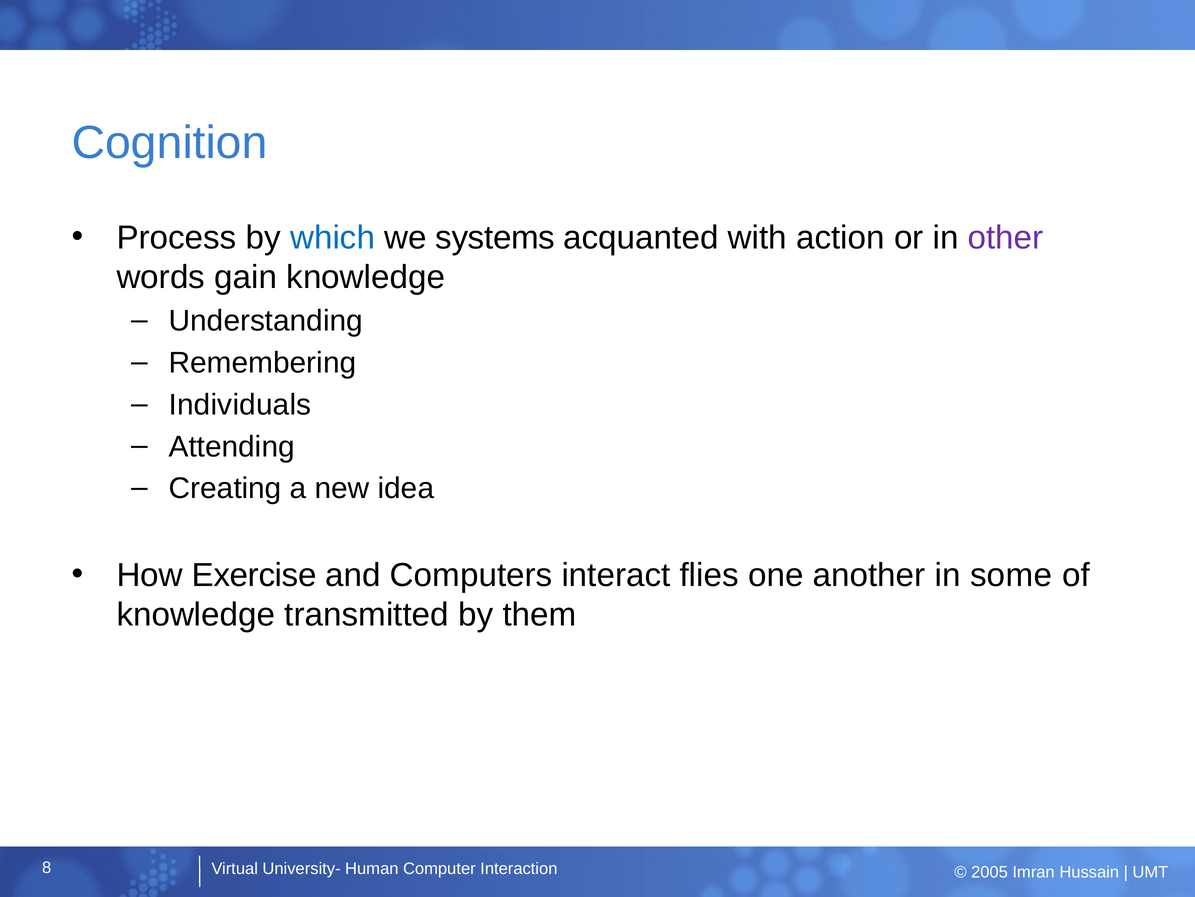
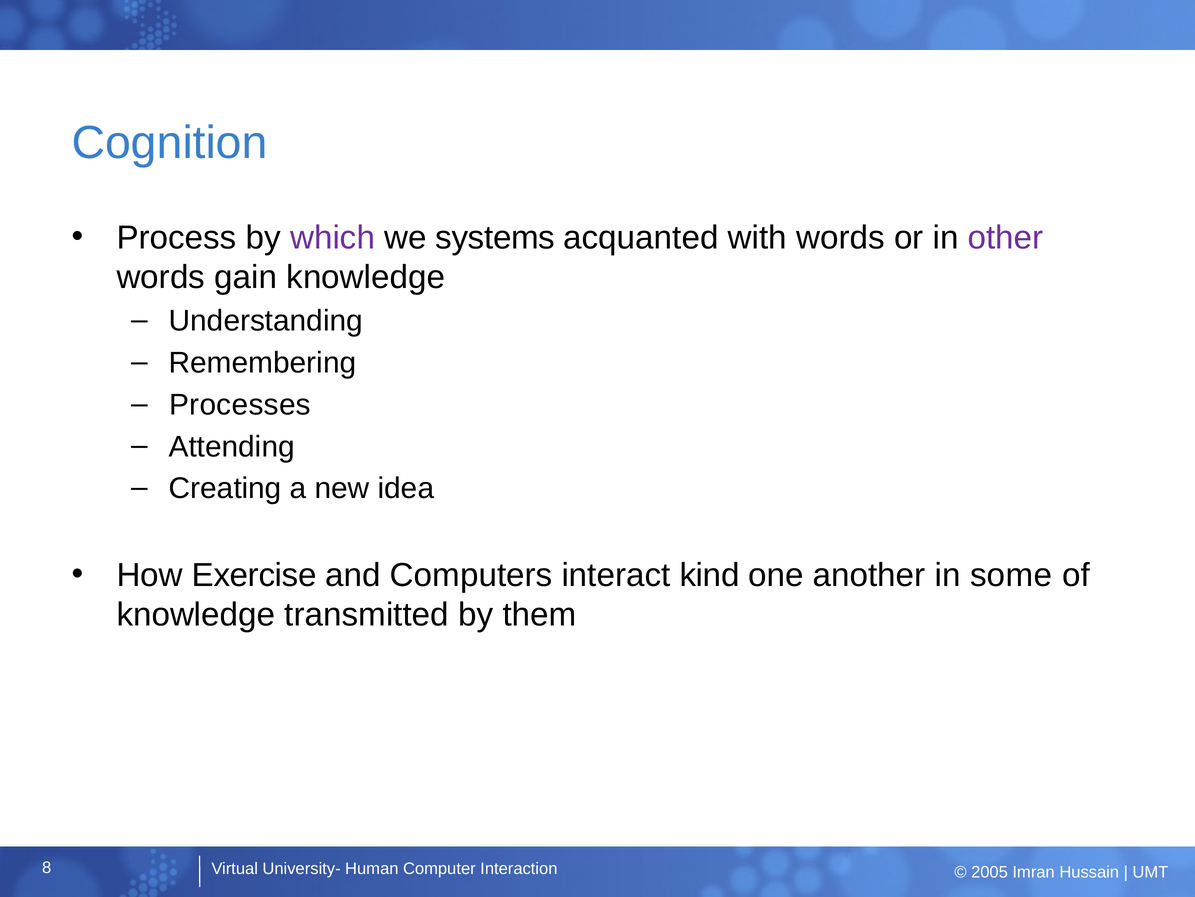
which colour: blue -> purple (333, 237)
with action: action -> words (840, 237)
Individuals: Individuals -> Processes (240, 404)
flies: flies -> kind (710, 575)
